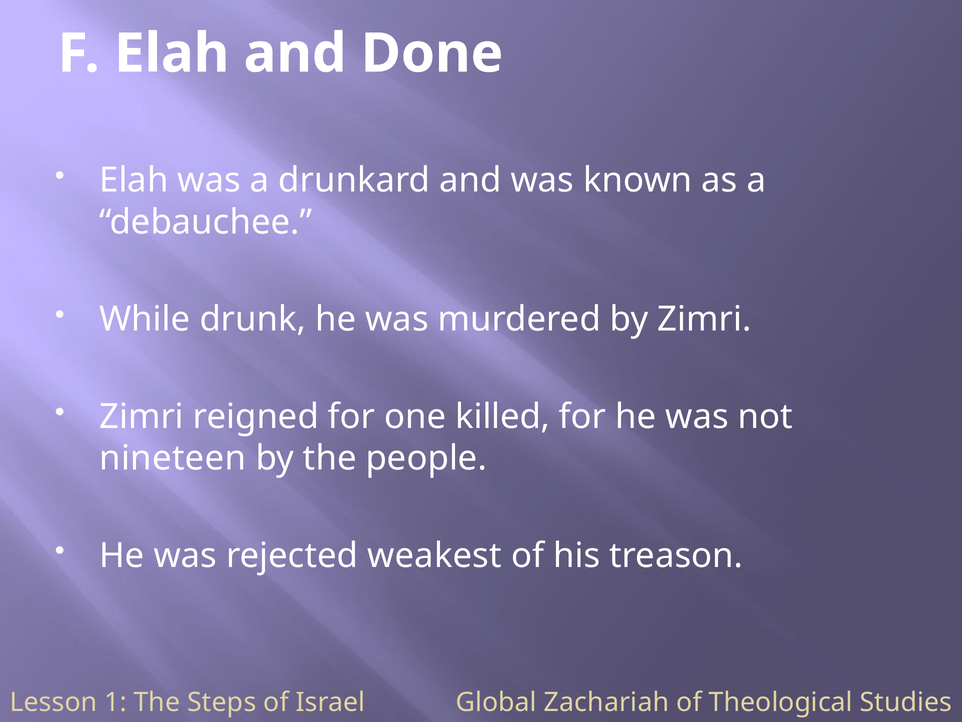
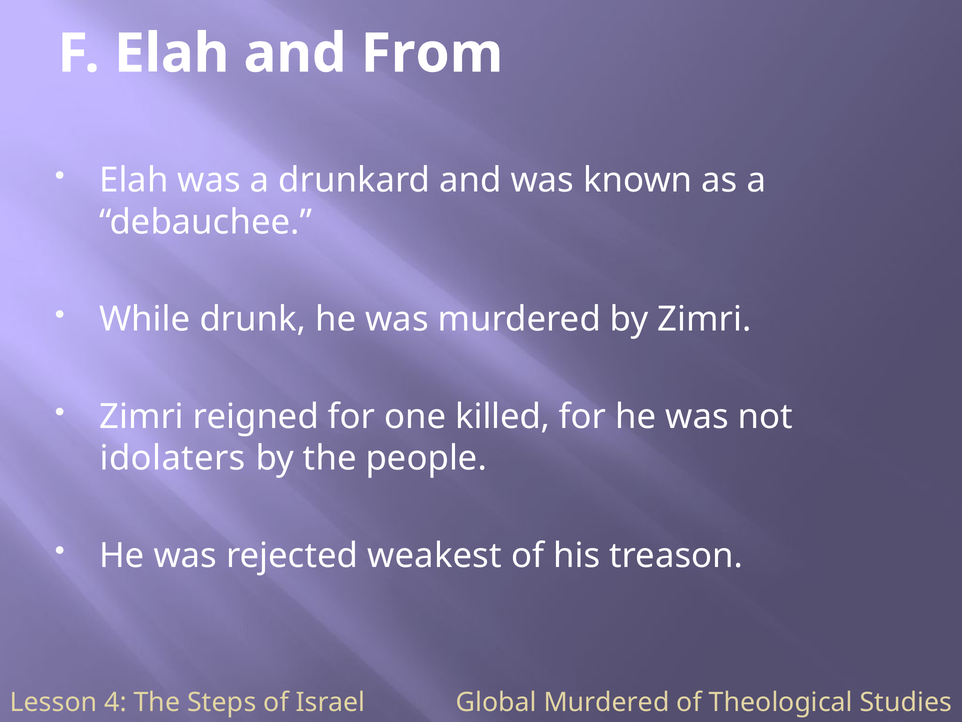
Done: Done -> From (432, 54)
nineteen: nineteen -> idolaters (173, 458)
1: 1 -> 4 (115, 702)
Global Zachariah: Zachariah -> Murdered (607, 702)
